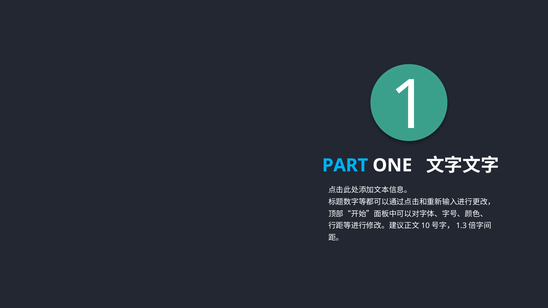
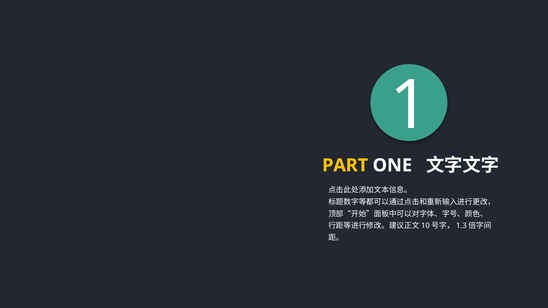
PART colour: light blue -> yellow (345, 165)
